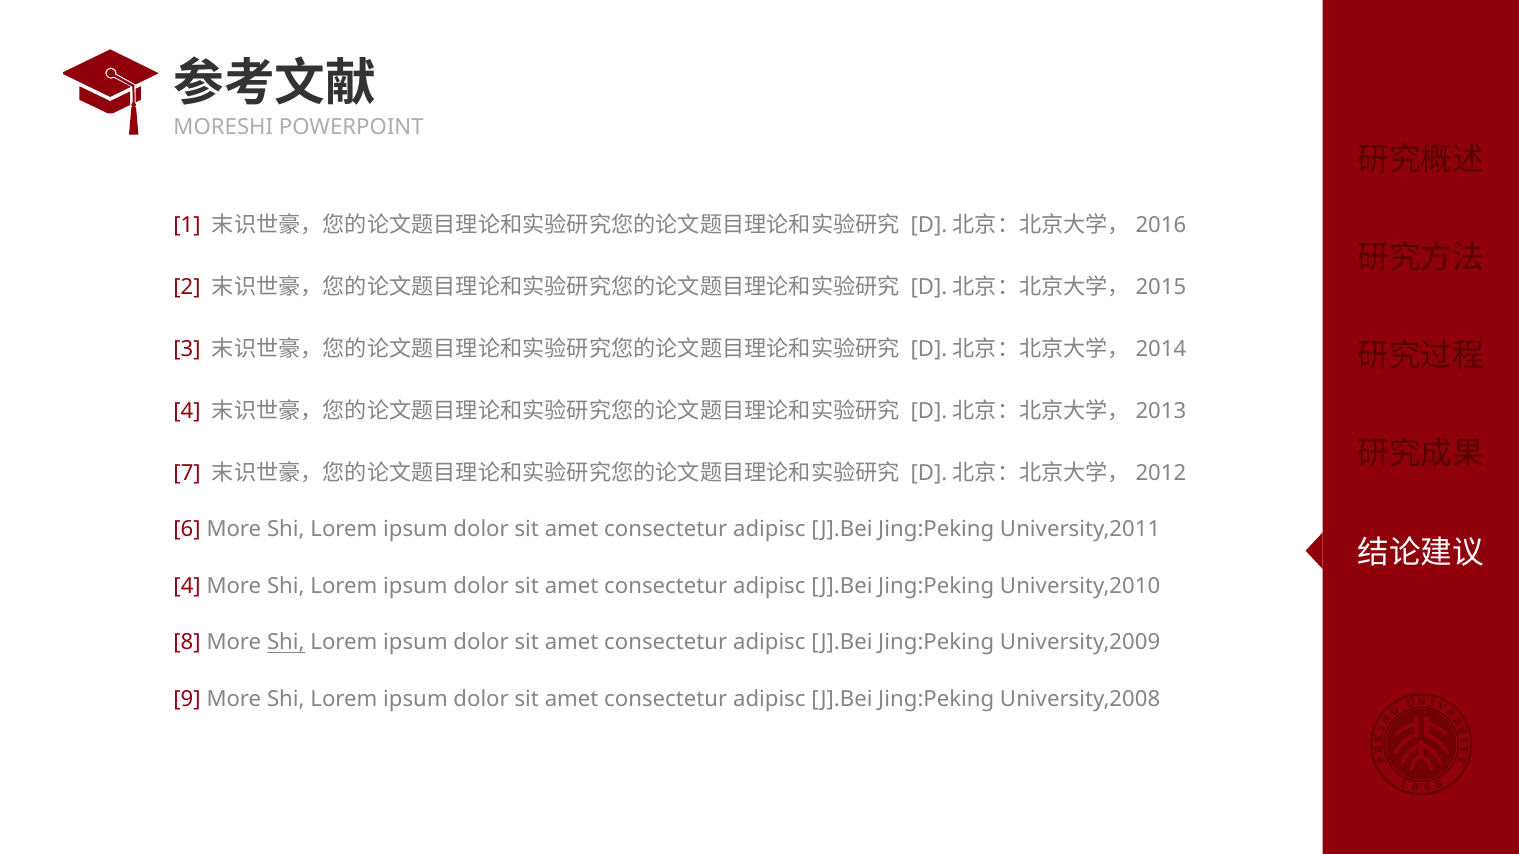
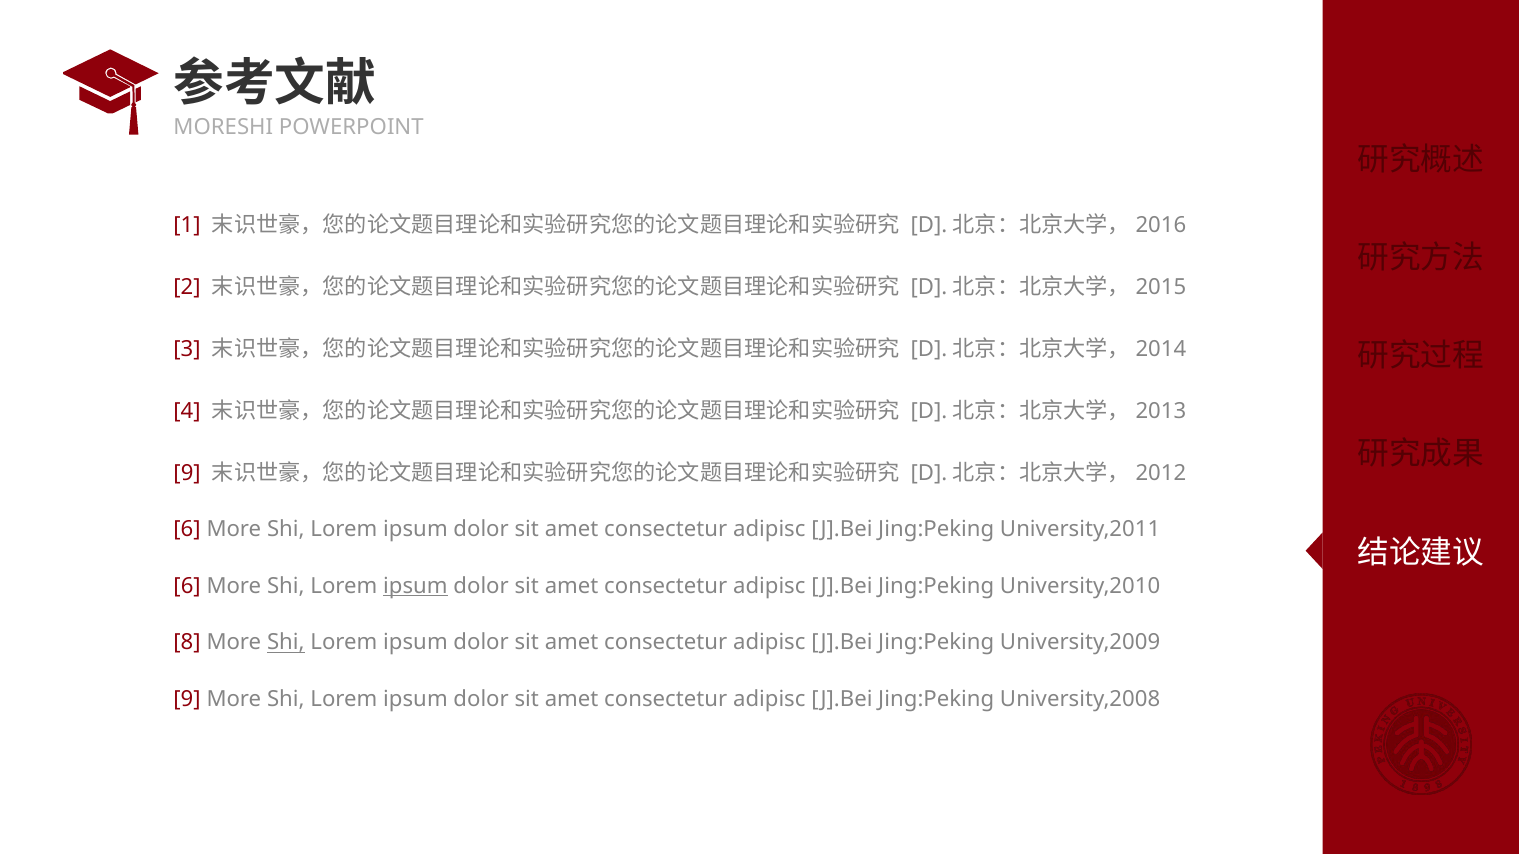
7: 7 -> 9 (187, 473)
4: 4 -> 6 (187, 586)
ipsum underline: none -> present (415, 586)
